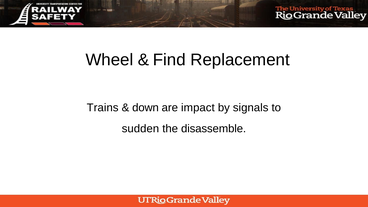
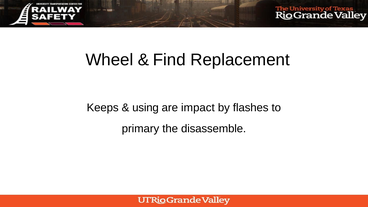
Trains: Trains -> Keeps (103, 108)
down: down -> using (146, 108)
signals: signals -> flashes (251, 108)
sudden: sudden -> primary (140, 129)
